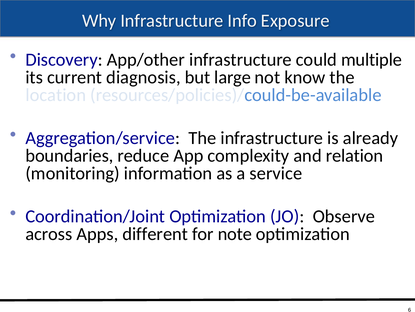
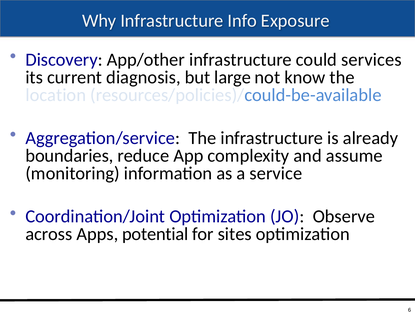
multiple: multiple -> services (371, 59)
relation: relation -> assume (354, 155)
different: different -> potential (155, 234)
note: note -> sites (235, 234)
